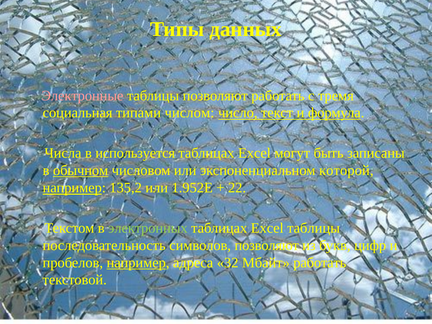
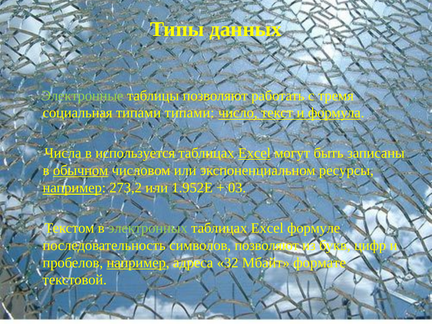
Электронные colour: pink -> light green (82, 96)
типами числом: числом -> типами (189, 113)
Excel underline: none -> present (254, 153)
которой: которой -> ресурсы (346, 170)
135,2: 135,2 -> 273,2 (126, 188)
22: 22 -> 03 (237, 188)
Excel таблицы: таблицы -> формуле (314, 228)
Мбайт работать: работать -> формате (320, 263)
